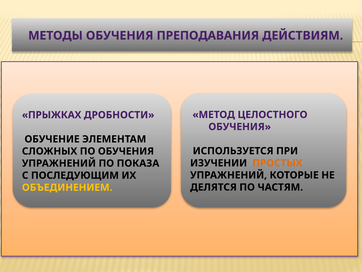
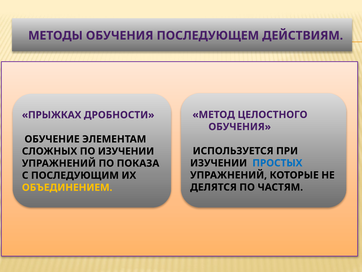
ПРЕПОДАВАНИЯ: ПРЕПОДАВАНИЯ -> ПОСЛЕДУЮЩЕМ (208, 36)
ПО ОБУЧЕНИЯ: ОБУЧЕНИЯ -> ИЗУЧЕНИИ (126, 151)
ПРОСТЫХ colour: orange -> blue (277, 163)
